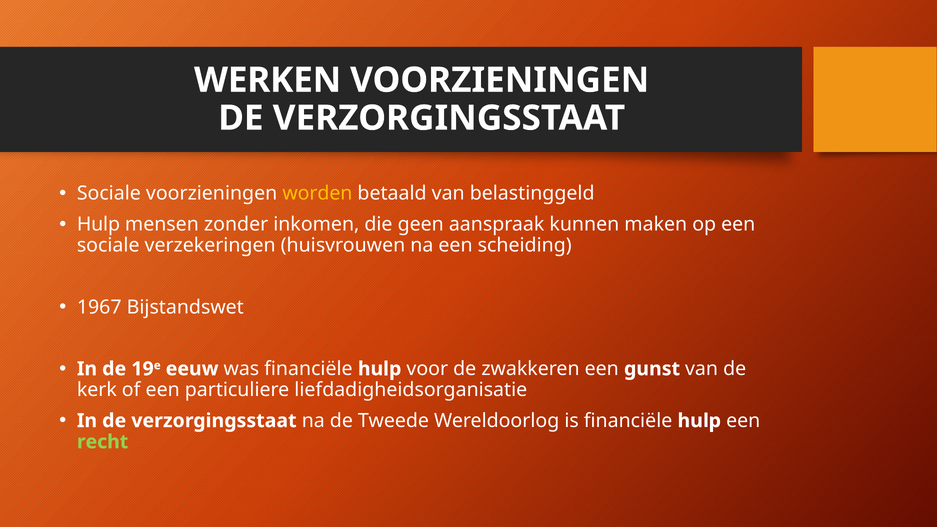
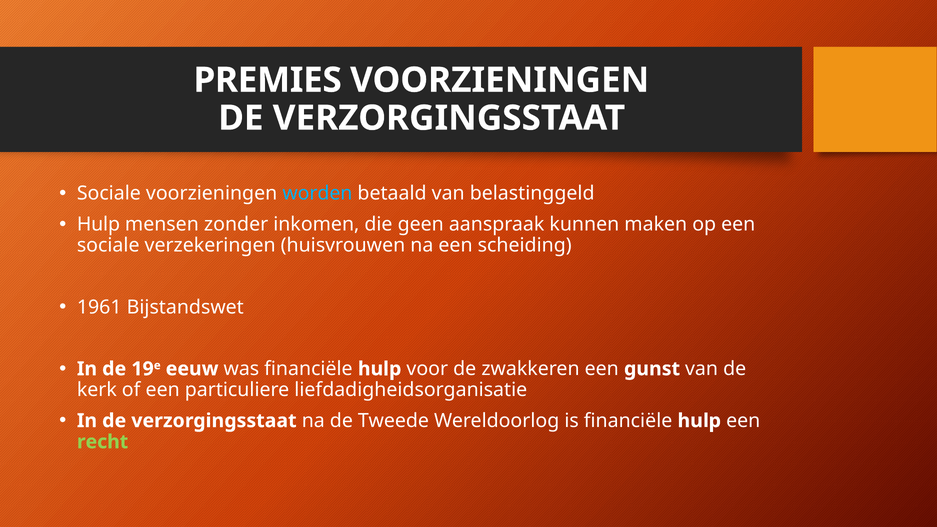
WERKEN: WERKEN -> PREMIES (268, 80)
worden colour: yellow -> light blue (317, 194)
1967: 1967 -> 1961 (99, 307)
